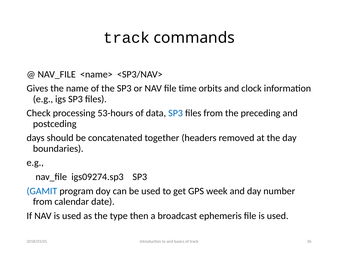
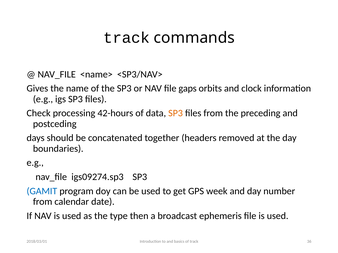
time: time -> gaps (188, 89)
53-hours: 53-hours -> 42-hours (115, 113)
SP3 colour: blue -> orange (176, 113)
